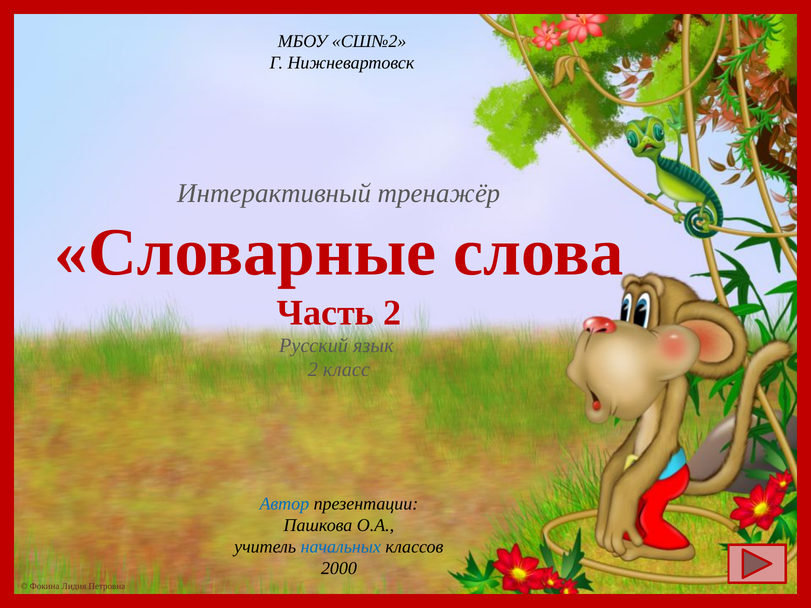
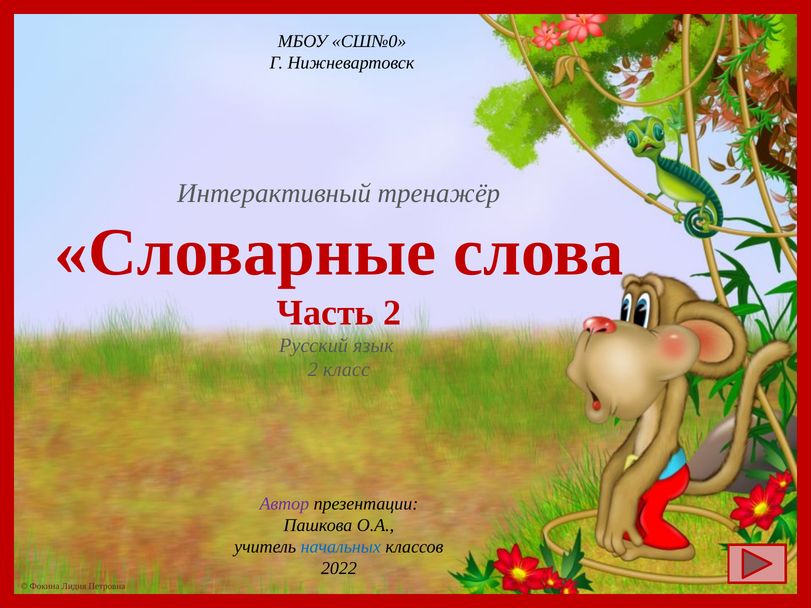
СШ№2: СШ№2 -> СШ№0 (369, 41)
Автор colour: blue -> purple (284, 504)
2000: 2000 -> 2022 (339, 569)
